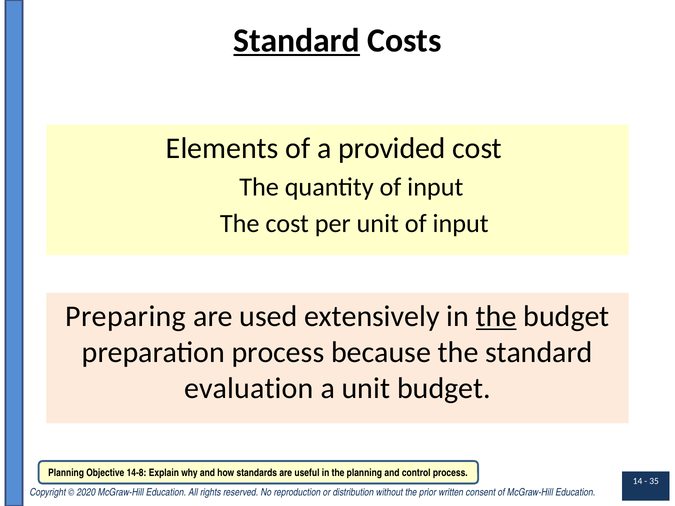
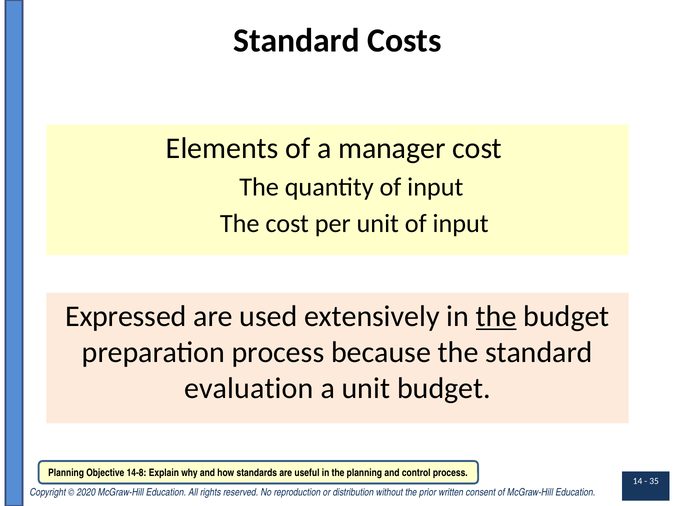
Standard underline: present -> none (297, 41)
provided: provided -> manager (392, 148)
Preparing: Preparing -> Expressed (126, 316)
